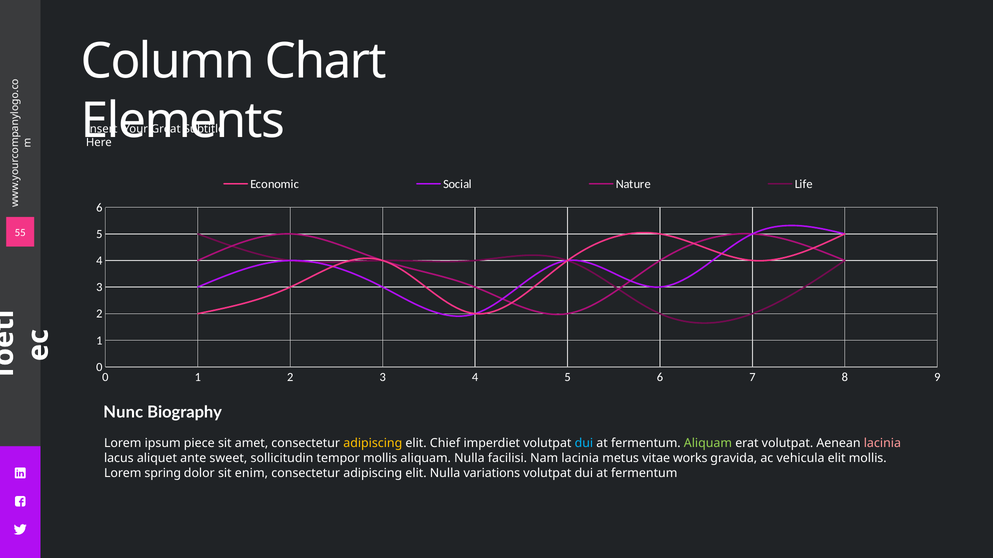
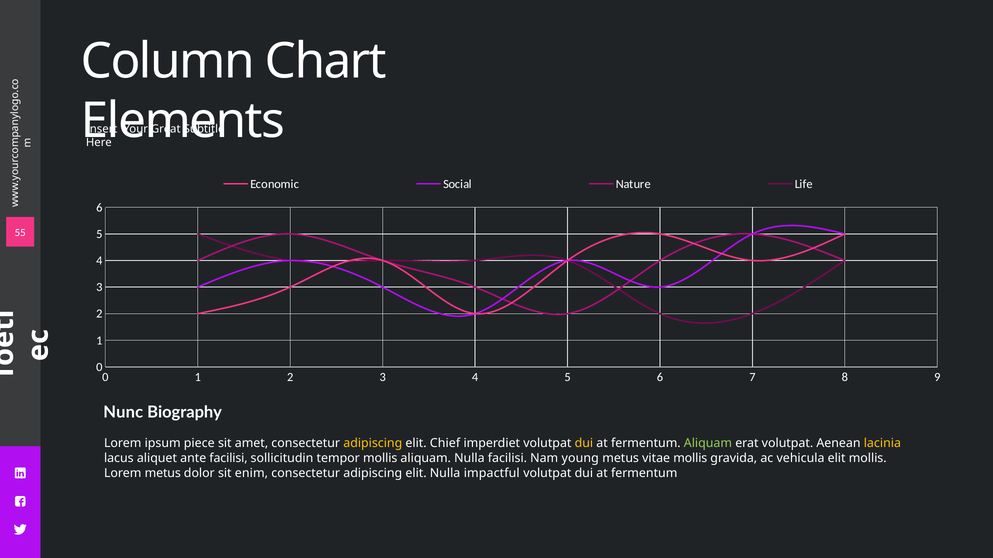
dui colour: light blue -> yellow (584, 444)
lacinia colour: pink -> yellow (882, 444)
ante sweet: sweet -> facilisi (228, 459)
Nam lacinia: lacinia -> young (580, 459)
vitae works: works -> mollis (690, 459)
Lorem spring: spring -> metus (163, 474)
variations: variations -> impactful (492, 474)
